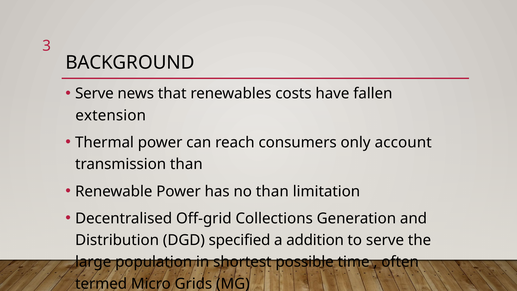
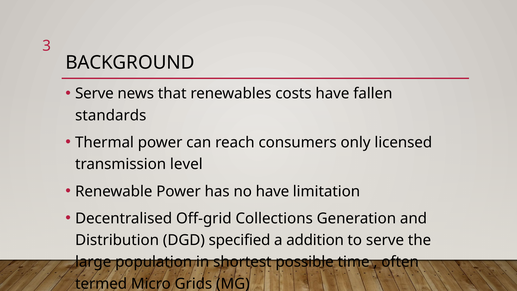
extension: extension -> standards (111, 115)
account: account -> licensed (403, 142)
transmission than: than -> level (186, 164)
no than: than -> have (272, 191)
